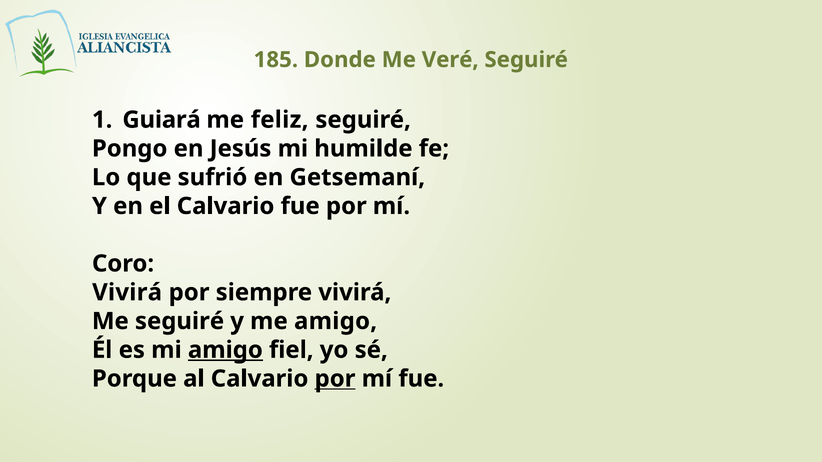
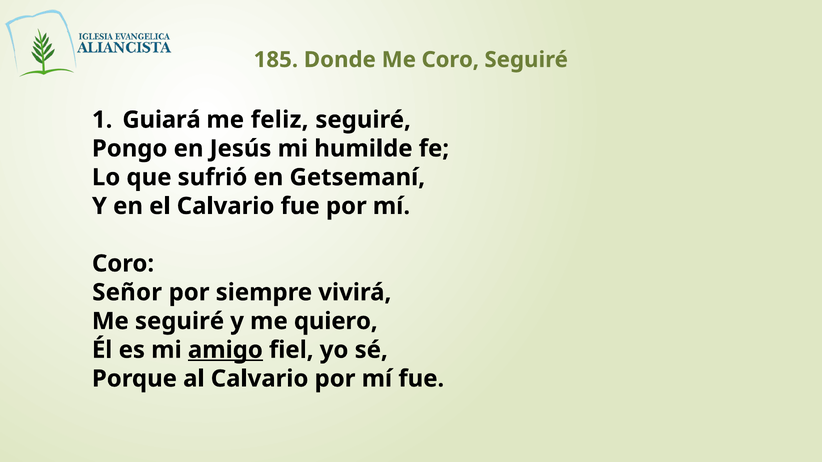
Me Veré: Veré -> Coro (450, 60)
Vivirá: Vivirá -> Señor (127, 293)
me amigo: amigo -> quiero (336, 321)
por underline: present -> none (335, 379)
